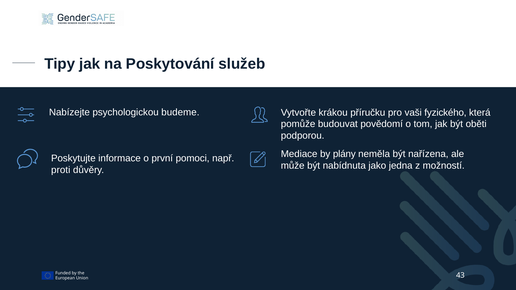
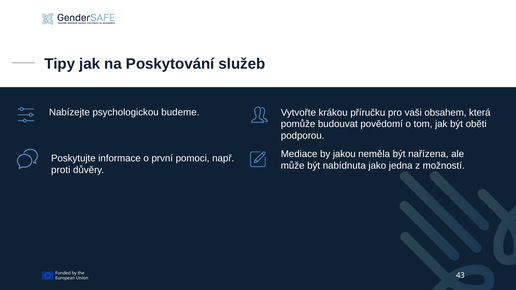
fyzického: fyzického -> obsahem (445, 113)
plány: plány -> jakou (344, 154)
